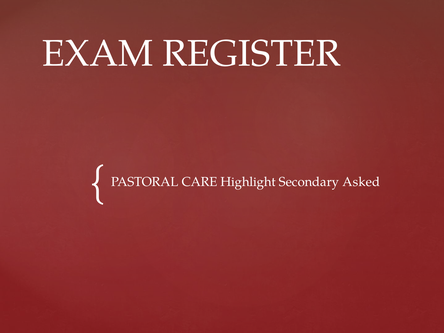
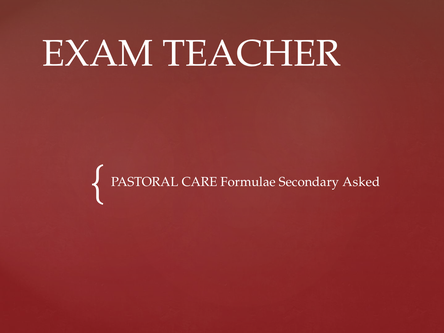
REGISTER: REGISTER -> TEACHER (252, 54)
Highlight: Highlight -> Formulae (248, 182)
